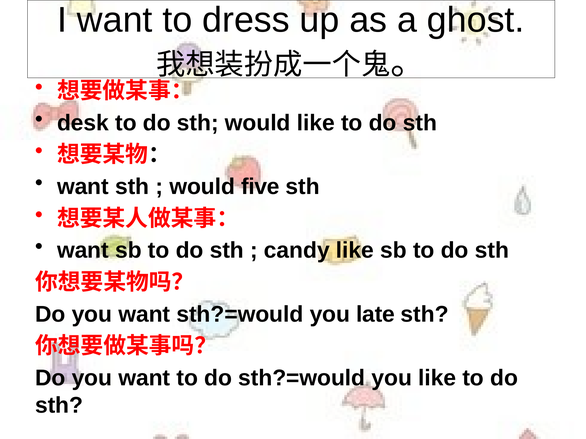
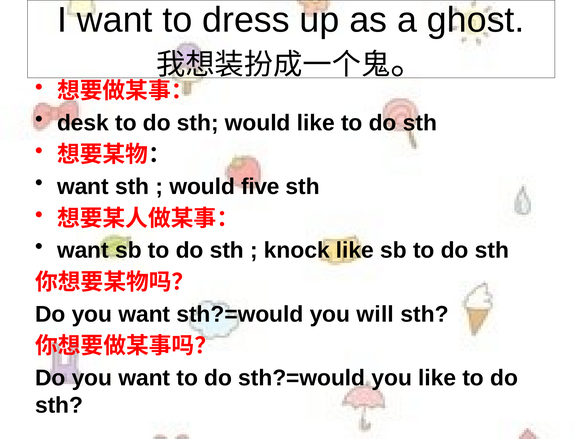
candy: candy -> knock (297, 251)
late: late -> will (375, 315)
